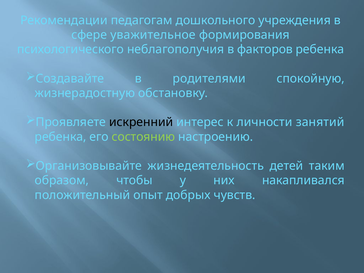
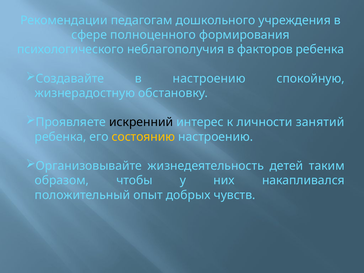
уважительное: уважительное -> полноценного (153, 35)
в родителями: родителями -> настроению (209, 79)
состоянию colour: light green -> yellow (143, 137)
